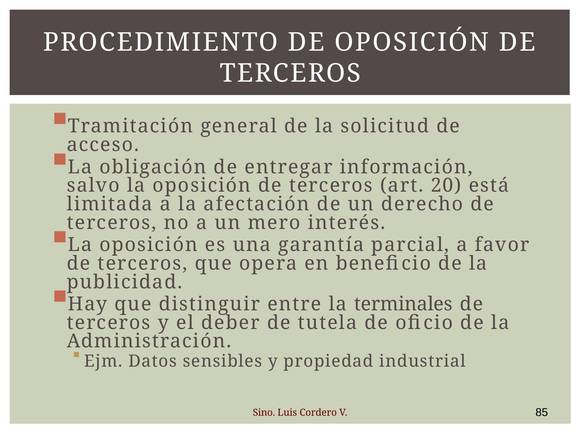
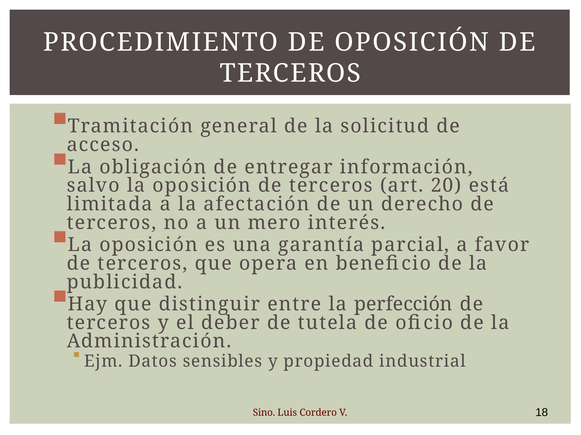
terminales: terminales -> perfección (403, 305)
85: 85 -> 18 (542, 413)
